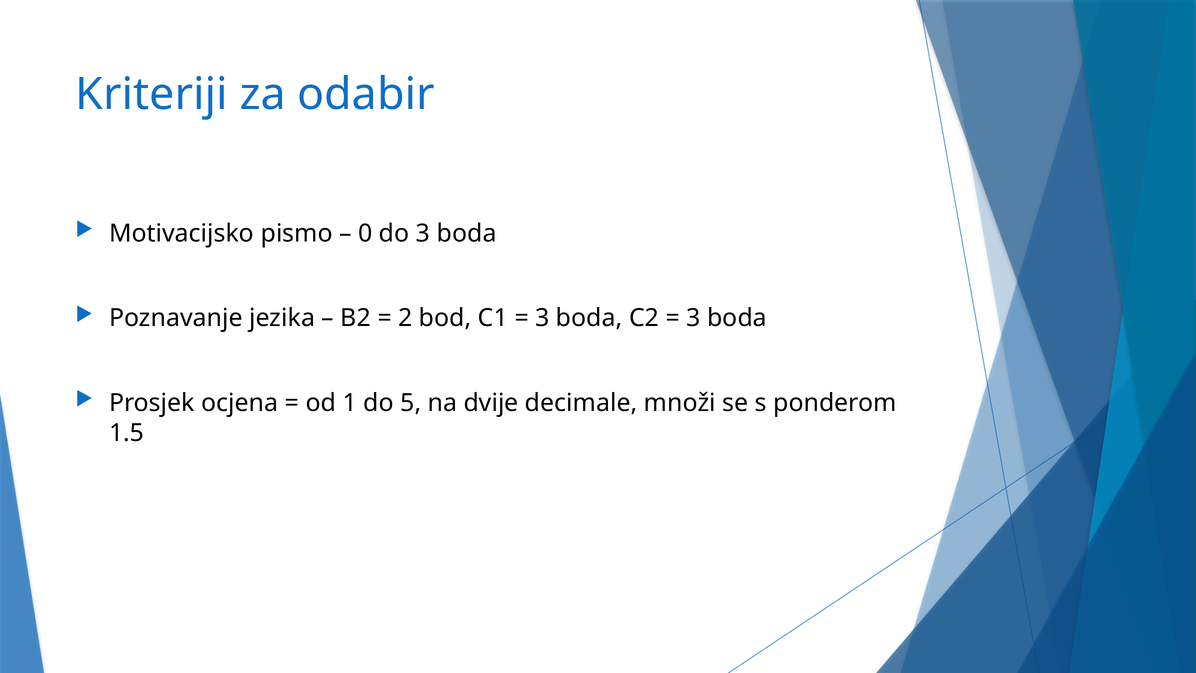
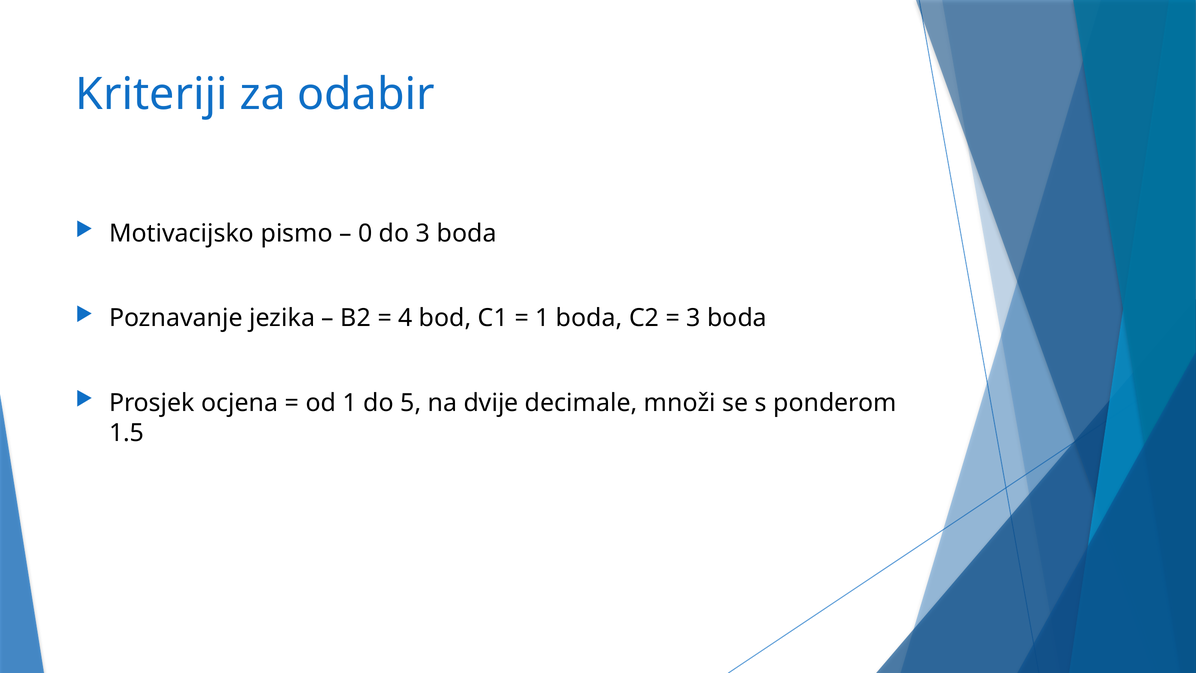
2: 2 -> 4 (405, 318)
3: 3 -> 1 (542, 318)
